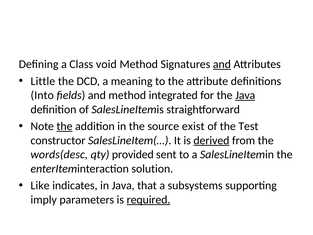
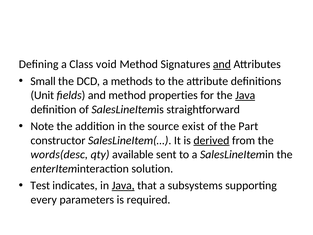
Little: Little -> Small (43, 81)
meaning: meaning -> methods (132, 81)
Into: Into -> Unit (42, 95)
integrated: integrated -> properties (173, 95)
the underline: present -> none (65, 126)
Test: Test -> Part (248, 126)
provided: provided -> available (133, 154)
Like: Like -> Test (40, 185)
Java underline: none -> present (123, 185)
imply: imply -> every (44, 199)
required underline: present -> none (149, 199)
